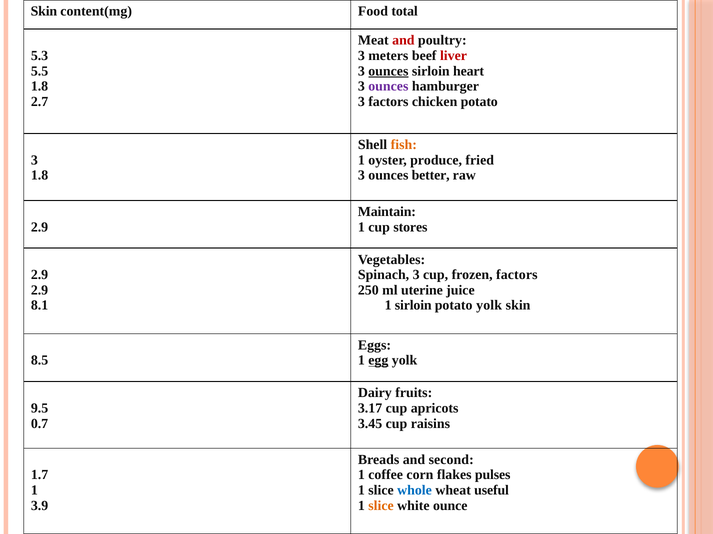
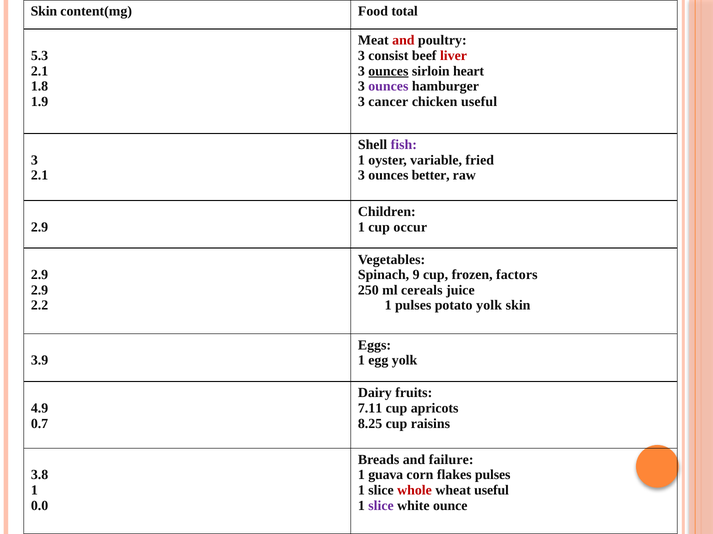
meters: meters -> consist (388, 56)
5.5: 5.5 -> 2.1 (40, 71)
2.7: 2.7 -> 1.9 (40, 102)
3 factors: factors -> cancer (388, 102)
chicken potato: potato -> useful (479, 102)
fish colour: orange -> purple (404, 145)
produce: produce -> variable (436, 160)
1.8: 1.8 -> 2.1 (40, 176)
Maintain: Maintain -> Children (387, 212)
stores: stores -> occur (410, 227)
Spinach 3: 3 -> 9 (416, 275)
uterine: uterine -> cereals (422, 291)
8.1: 8.1 -> 2.2 (40, 306)
1 sirloin: sirloin -> pulses (413, 306)
8.5: 8.5 -> 3.9 (40, 361)
egg underline: present -> none (378, 361)
9.5: 9.5 -> 4.9 (40, 409)
3.17: 3.17 -> 7.11 (370, 409)
3.45: 3.45 -> 8.25 (370, 424)
second: second -> failure (451, 460)
1.7: 1.7 -> 3.8 (40, 476)
coffee: coffee -> guava (386, 476)
whole colour: blue -> red (415, 491)
3.9: 3.9 -> 0.0 (40, 506)
slice colour: orange -> purple (381, 506)
